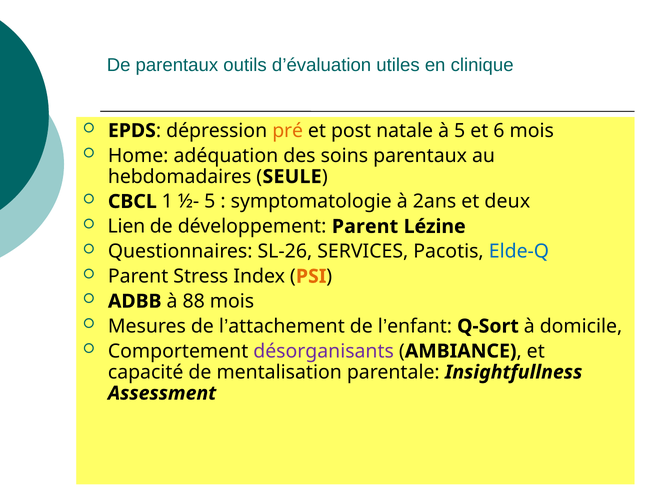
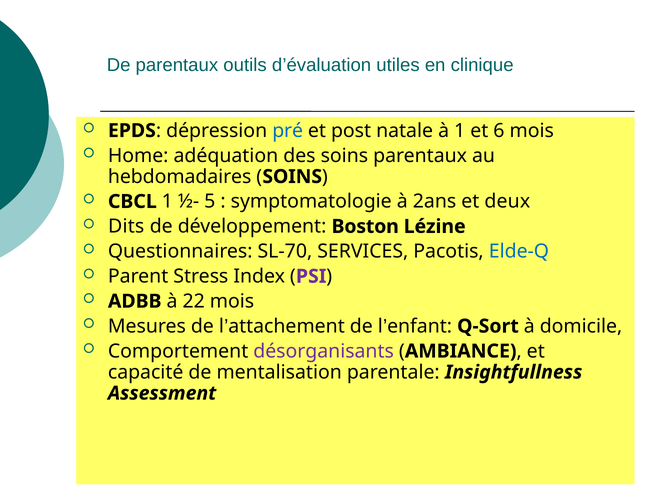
pré colour: orange -> blue (288, 131)
à 5: 5 -> 1 (460, 131)
SEULE: SEULE -> SOINS (292, 177)
Lien: Lien -> Dits (126, 226)
développement Parent: Parent -> Boston (365, 226)
SL-26: SL-26 -> SL-70 (285, 251)
PSI colour: orange -> purple (311, 276)
88: 88 -> 22 (194, 301)
